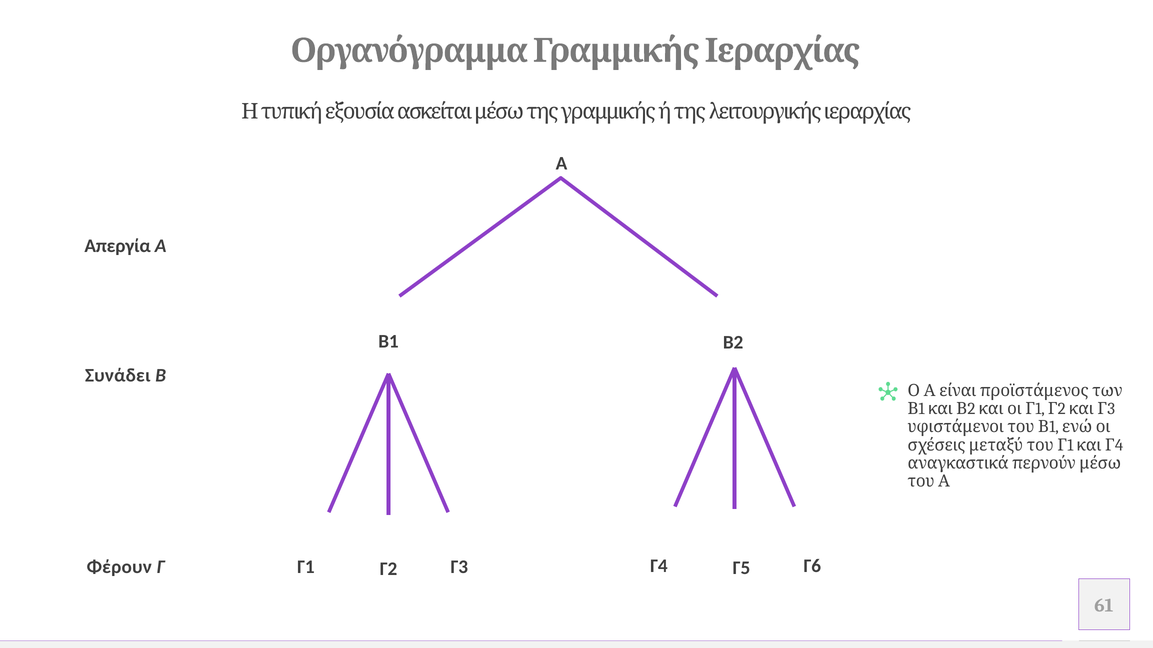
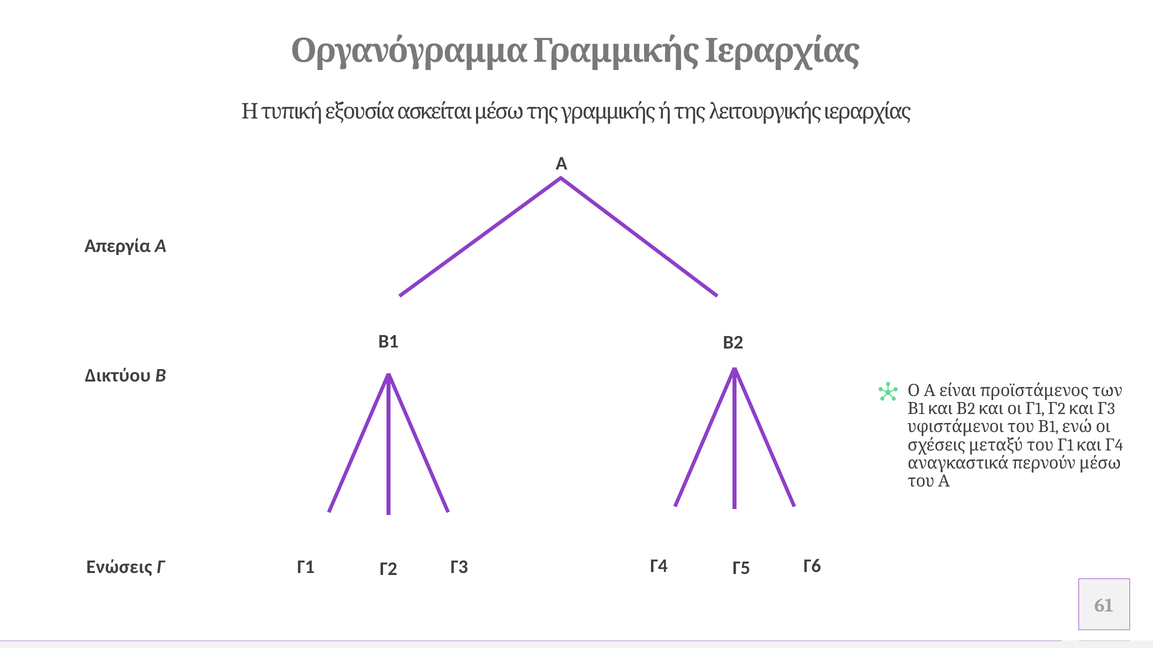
Συνάδει: Συνάδει -> Δικτύου (118, 376)
Φέρουν: Φέρουν -> Ενώσεις (119, 567)
